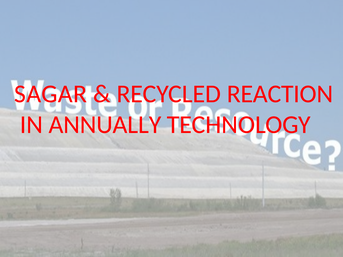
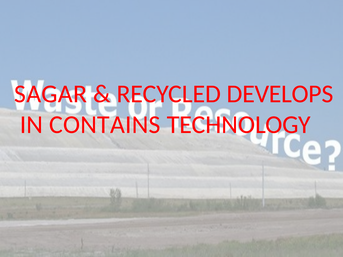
REACTION: REACTION -> DEVELOPS (280, 94)
ANNUALLY: ANNUALLY -> CONTAINS (105, 125)
